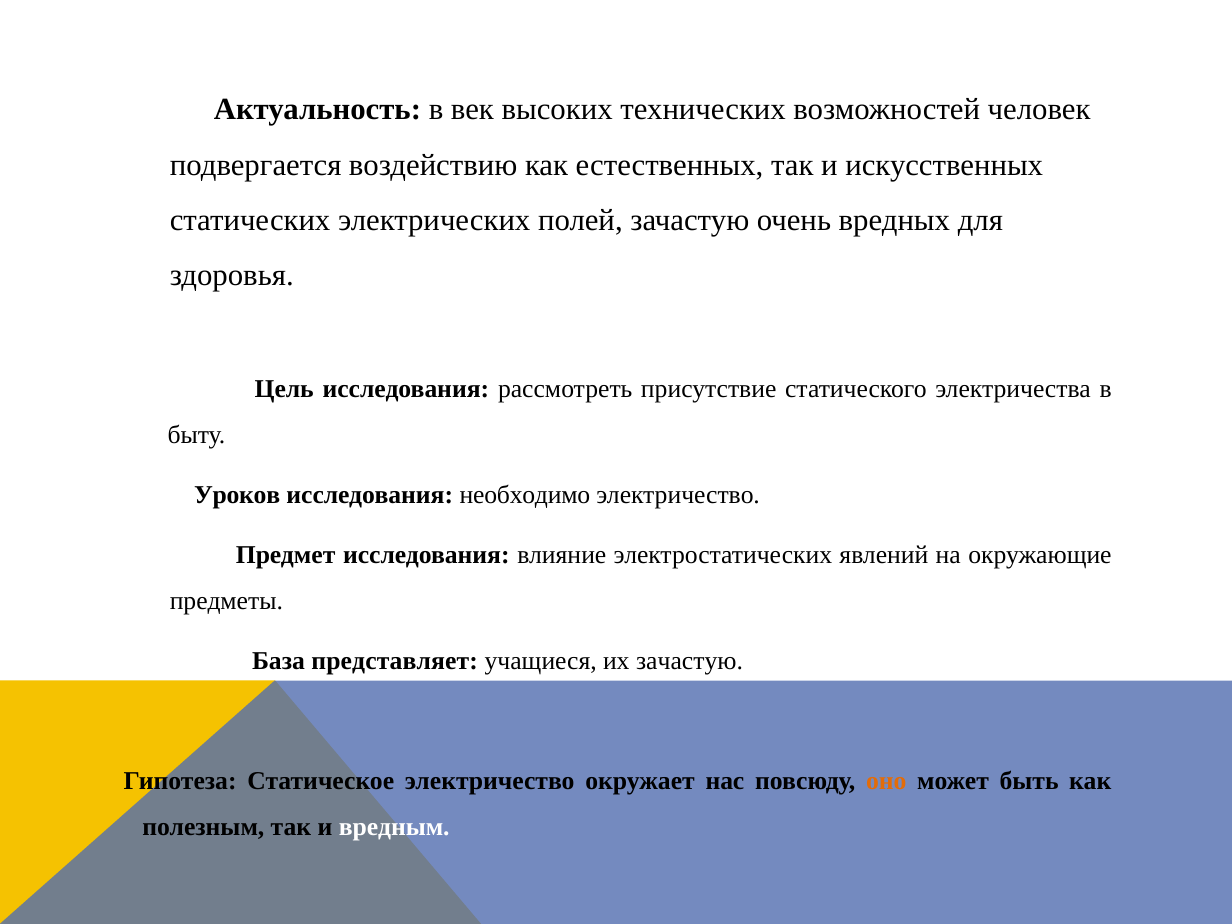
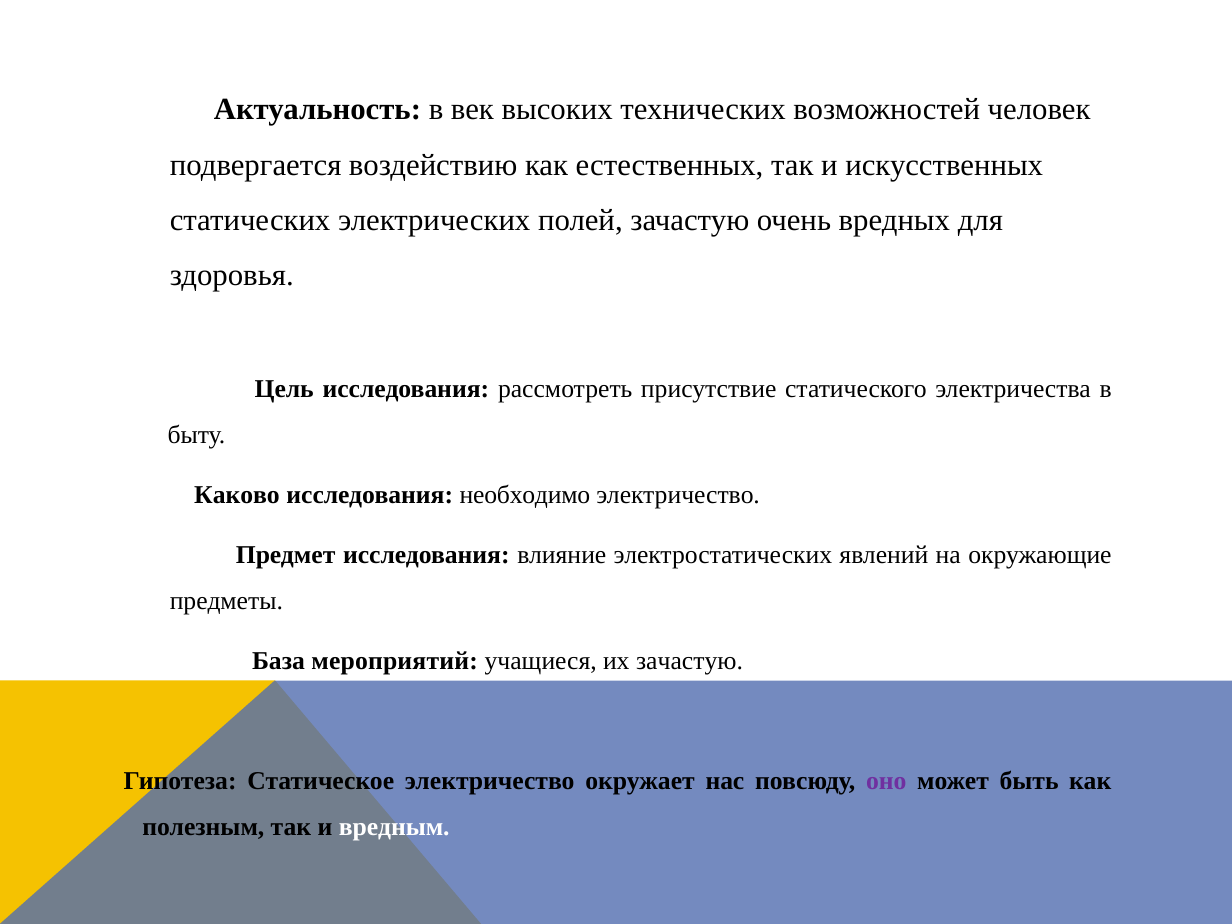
Уроков: Уроков -> Каково (237, 495)
представляет: представляет -> мероприятий (395, 661)
оно colour: orange -> purple (886, 781)
